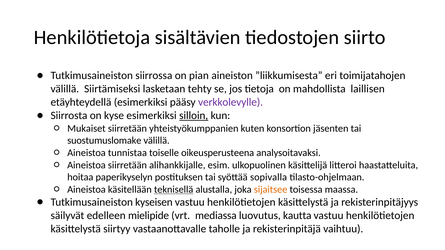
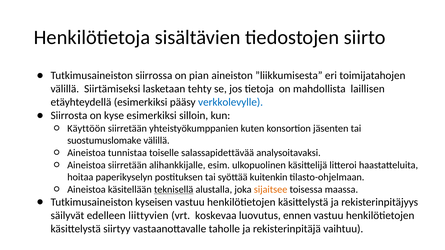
verkkolevylle colour: purple -> blue (231, 102)
silloin underline: present -> none (194, 116)
Mukaiset: Mukaiset -> Käyttöön (86, 129)
oikeusperusteena: oikeusperusteena -> salassapidettävää (218, 153)
sopivalla: sopivalla -> kuitenkin (269, 177)
mielipide: mielipide -> liittyvien (148, 216)
mediassa: mediassa -> koskevaa (216, 216)
kautta: kautta -> ennen (297, 216)
